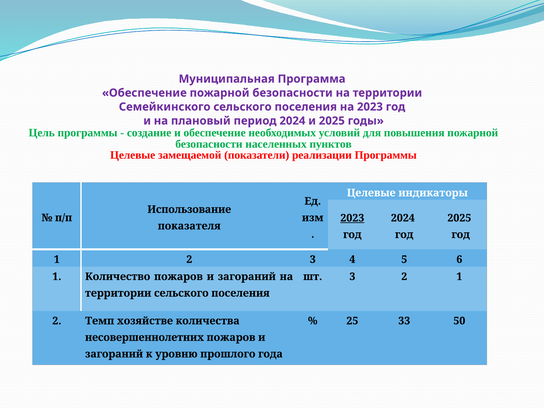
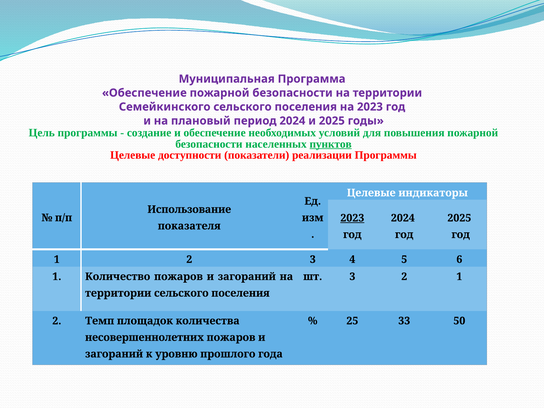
пунктов underline: none -> present (331, 144)
замещаемой: замещаемой -> доступности (190, 155)
хозяйстве: хозяйстве -> площадок (145, 321)
